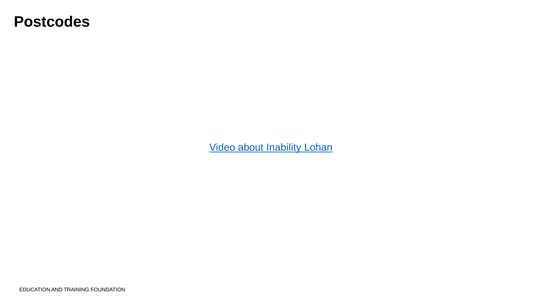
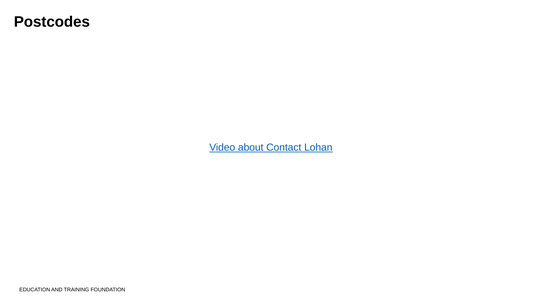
Inability: Inability -> Contact (284, 147)
